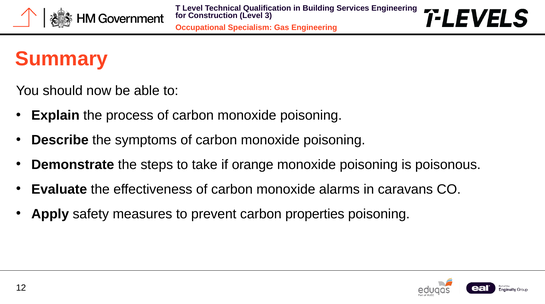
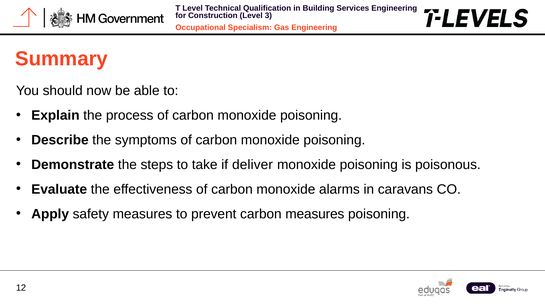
orange: orange -> deliver (253, 165)
carbon properties: properties -> measures (315, 214)
